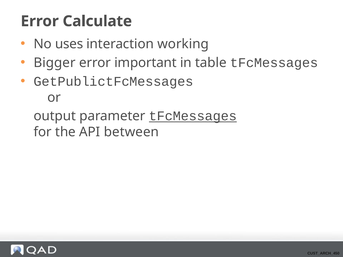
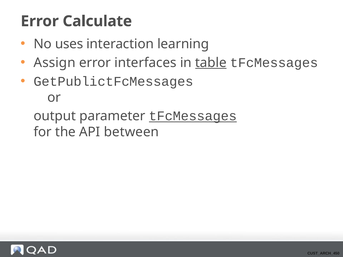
working: working -> learning (183, 44)
Bigger: Bigger -> Assign (55, 63)
important: important -> interfaces (145, 63)
table underline: none -> present (211, 63)
